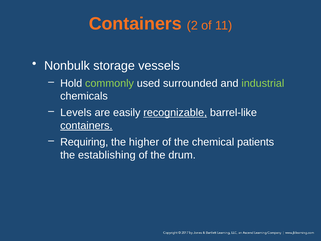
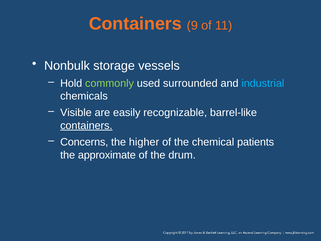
2: 2 -> 9 (192, 25)
industrial colour: light green -> light blue (263, 83)
Levels: Levels -> Visible (76, 113)
recognizable underline: present -> none (175, 113)
Requiring: Requiring -> Concerns (84, 142)
establishing: establishing -> approximate (107, 155)
